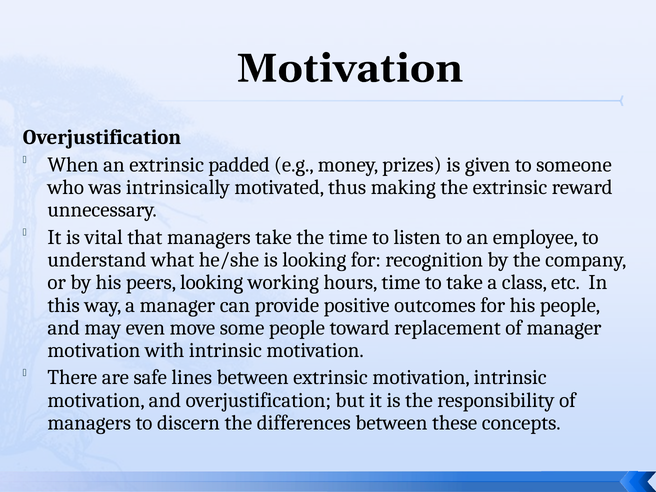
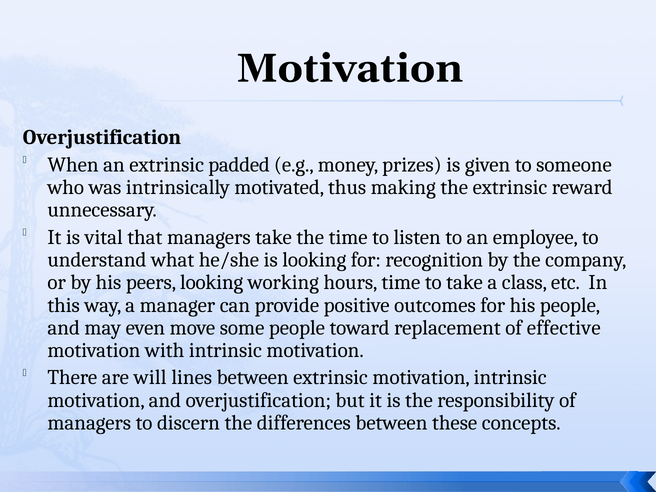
of manager: manager -> effective (564, 328)
safe: safe -> will (150, 378)
